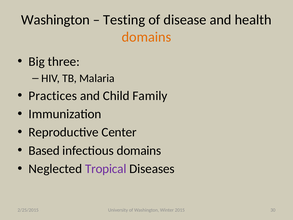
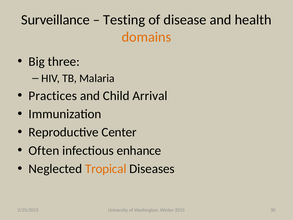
Washington: Washington -> Surveillance (55, 20)
Family: Family -> Arrival (150, 96)
Based: Based -> Often (44, 150)
infectious domains: domains -> enhance (139, 150)
Tropical colour: purple -> orange (106, 169)
